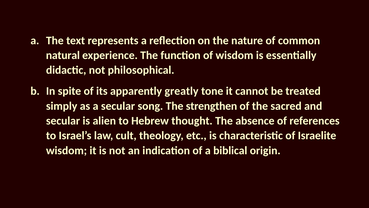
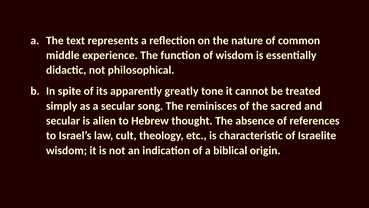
natural: natural -> middle (63, 55)
strengthen: strengthen -> reminisces (211, 106)
